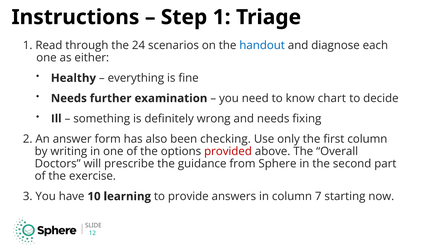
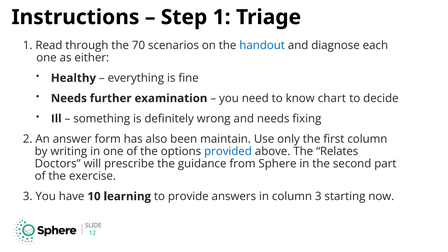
24: 24 -> 70 (139, 45)
checking: checking -> maintain (226, 139)
provided colour: red -> blue (228, 151)
Overall: Overall -> Relates (337, 151)
column 7: 7 -> 3 (318, 196)
